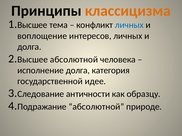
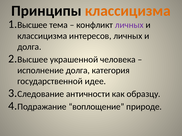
личных colour: blue -> purple (129, 25)
воплощение: воплощение -> классицизма (42, 36)
Высшее абсолютной: абсолютной -> украшенной (74, 60)
Подражание абсолютной: абсолютной -> воплощение (96, 107)
